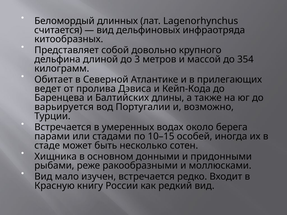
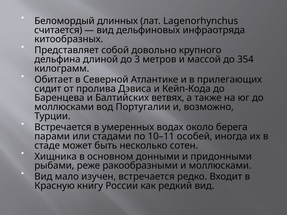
ведет: ведет -> сидит (48, 89)
длины: длины -> ветвях (168, 98)
варьируется: варьируется -> моллюсками (64, 107)
10–15: 10–15 -> 10–11 (161, 136)
